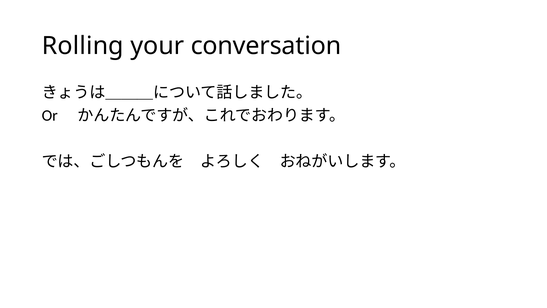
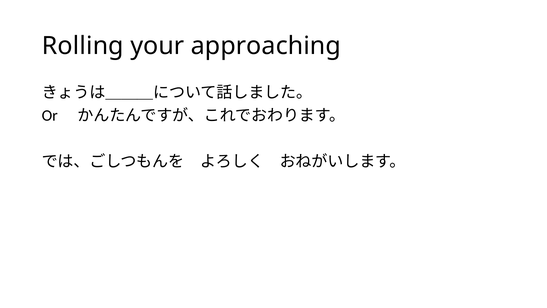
conversation: conversation -> approaching (266, 46)
